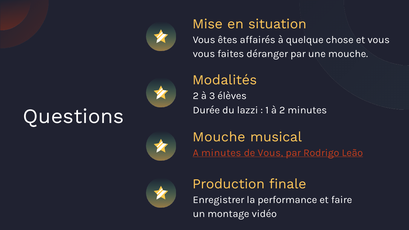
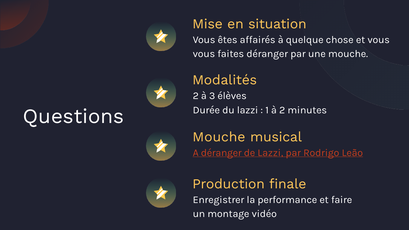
A minutes: minutes -> déranger (221, 153)
de Vous: Vous -> Lazzi (270, 153)
